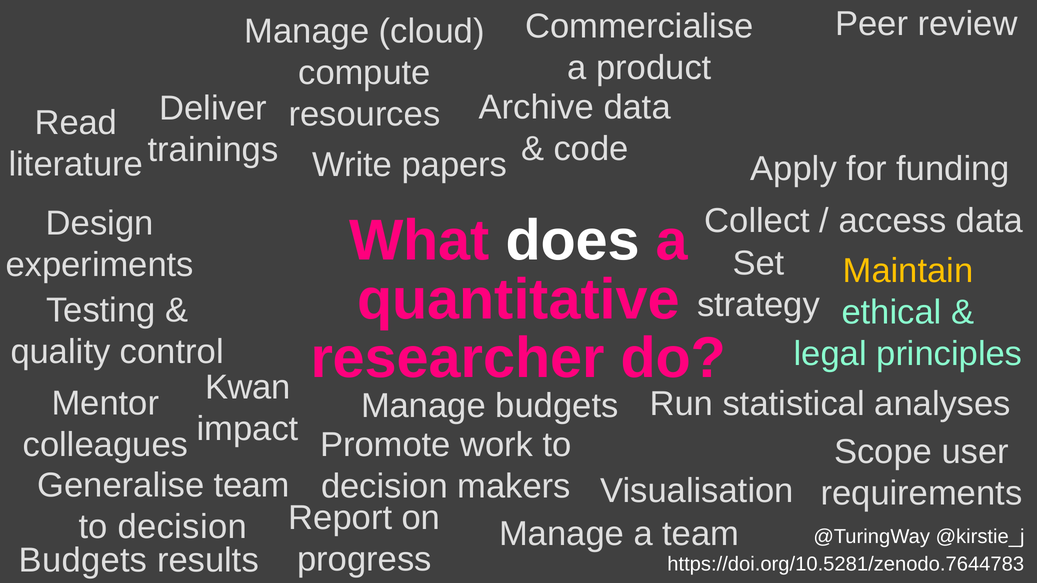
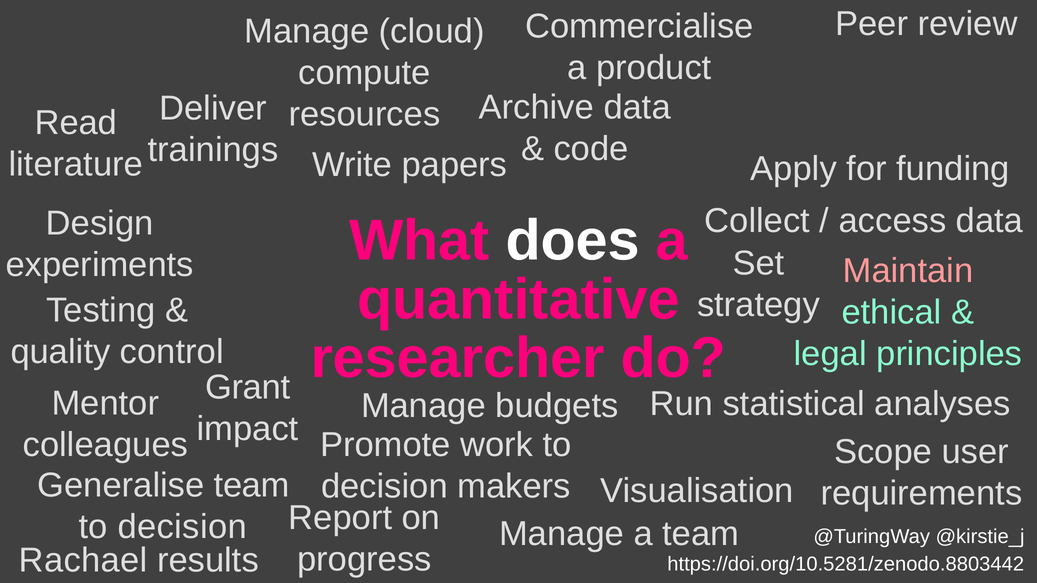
Maintain colour: yellow -> pink (908, 271)
Kwan: Kwan -> Grant (248, 388)
Budgets: Budgets -> Rachael (83, 561)
https://doi.org/10.5281/zenodo.7644783: https://doi.org/10.5281/zenodo.7644783 -> https://doi.org/10.5281/zenodo.8803442 (846, 564)
